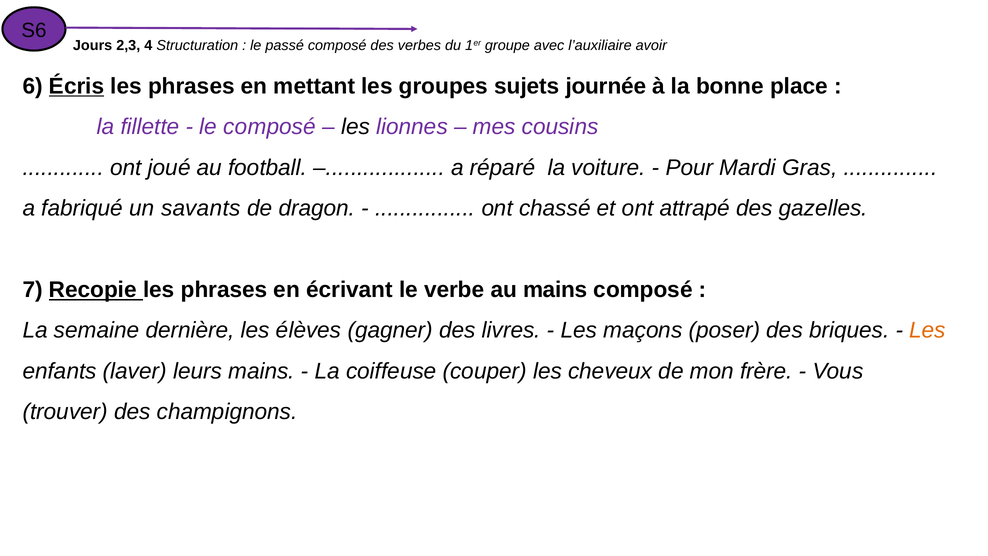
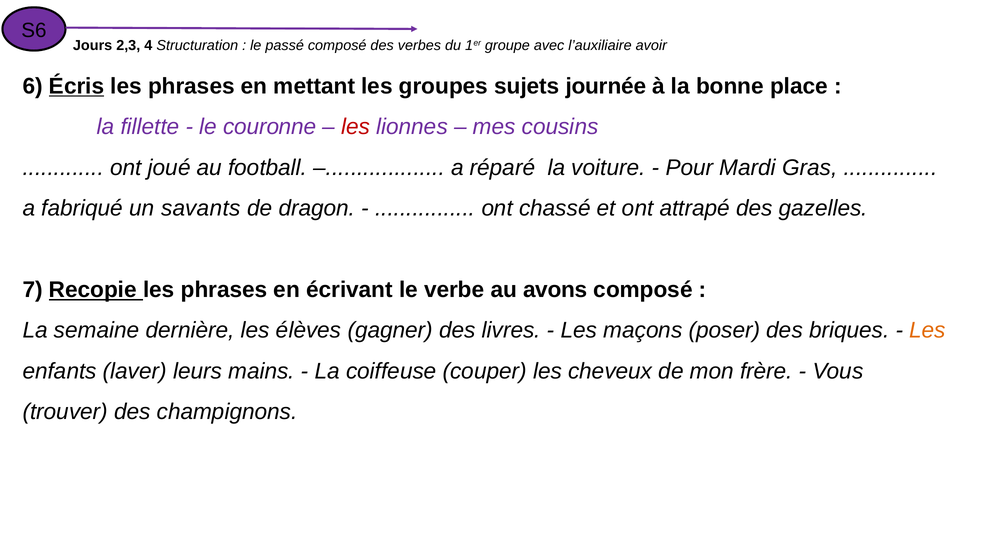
le composé: composé -> couronne (270, 127)
les colour: black -> red (356, 127)
au mains: mains -> avons (555, 290)
